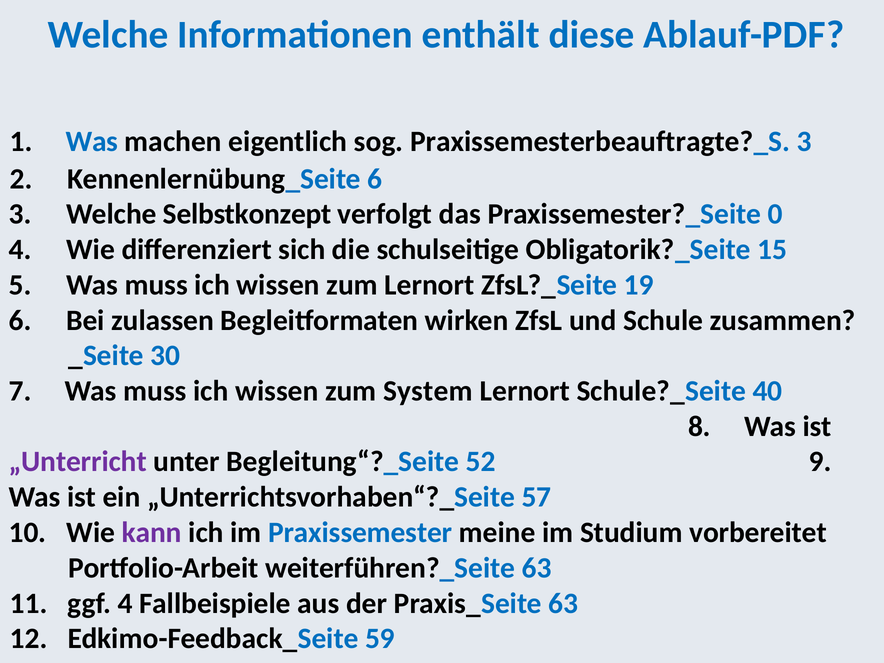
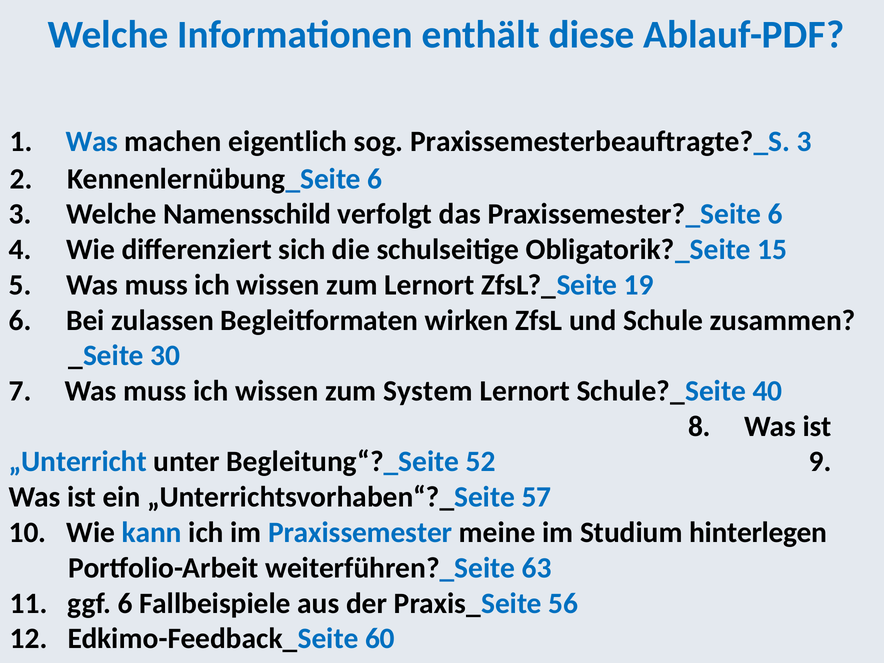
Selbstkonzept: Selbstkonzept -> Namensschild (247, 214)
Praxissemester?_Seite 0: 0 -> 6 (775, 214)
„Unterricht colour: purple -> blue (78, 462)
kann colour: purple -> blue (152, 532)
vorbereitet: vorbereitet -> hinterlegen (758, 532)
ggf 4: 4 -> 6 (125, 603)
Praxis_Seite 63: 63 -> 56 (563, 603)
59: 59 -> 60 (380, 639)
